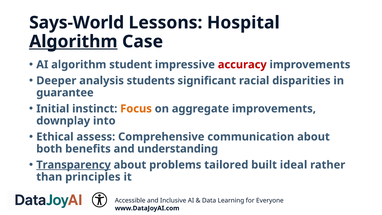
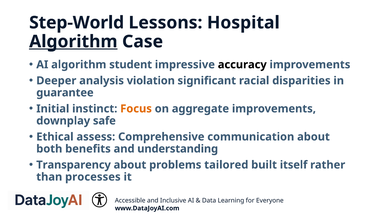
Says-World: Says-World -> Step-World (77, 23)
accuracy colour: red -> black (242, 65)
students: students -> violation (151, 81)
into: into -> safe (104, 121)
Transparency underline: present -> none (74, 165)
ideal: ideal -> itself (294, 165)
principles: principles -> processes (93, 177)
